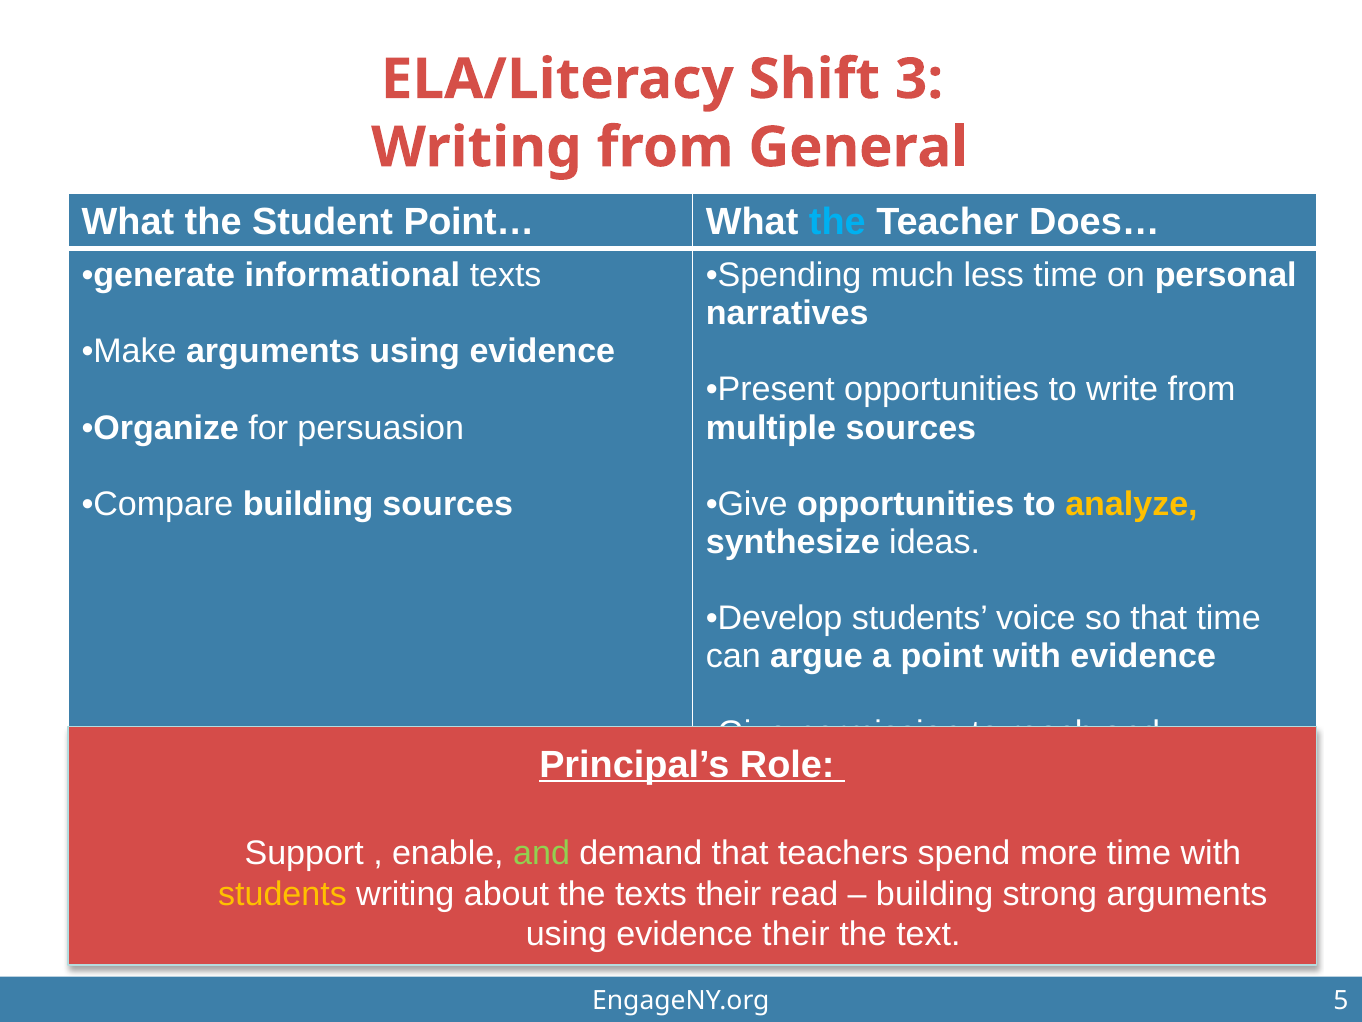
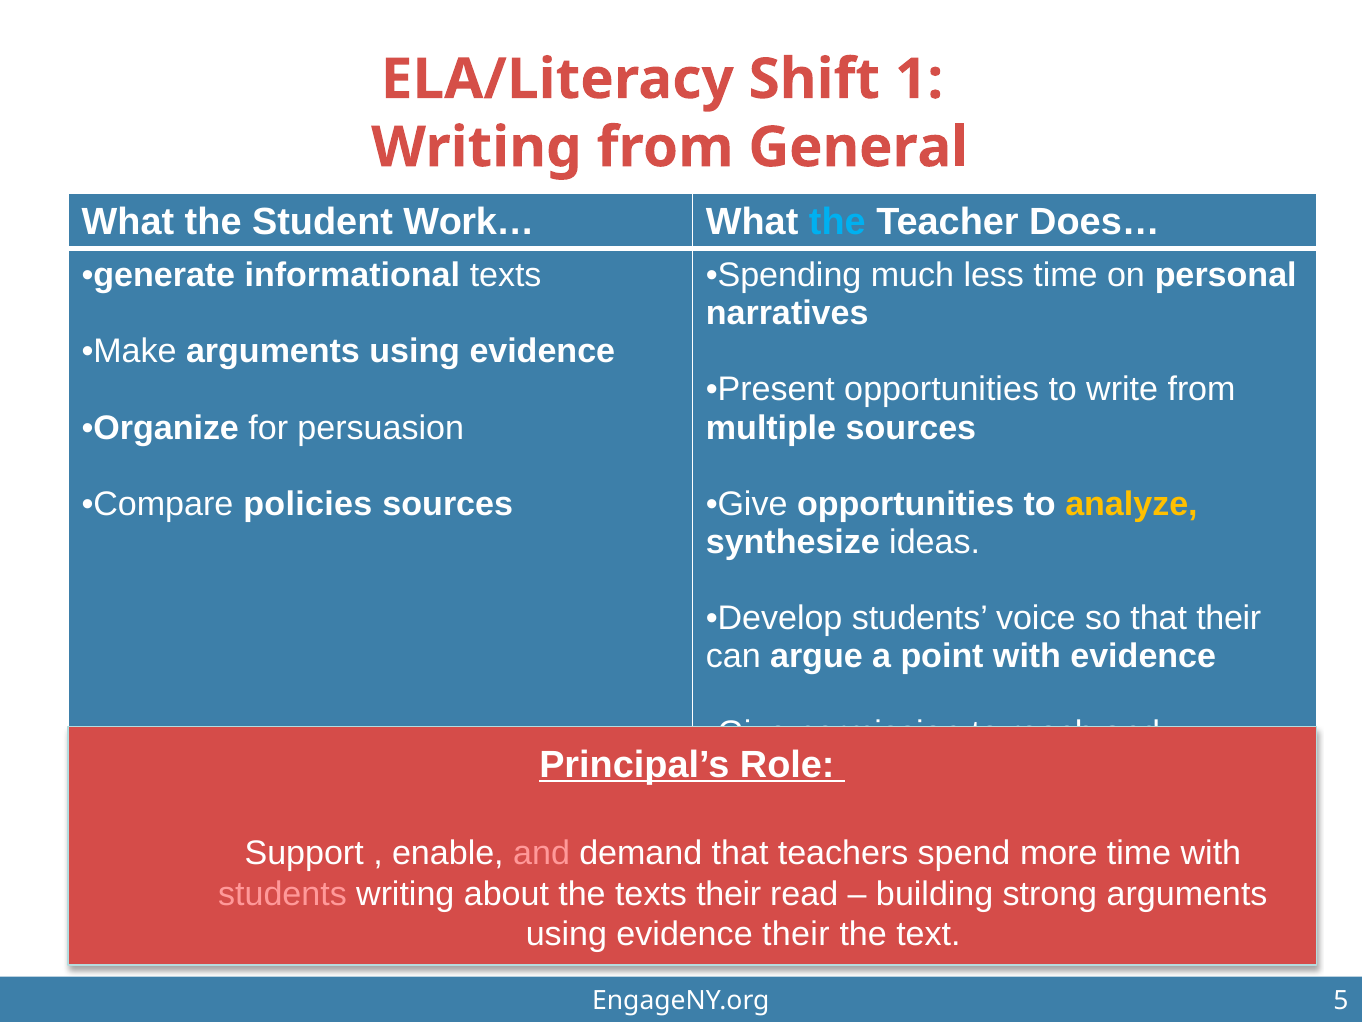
3: 3 -> 1 (919, 79)
Point…: Point… -> Work… (469, 221)
Compare building: building -> policies (308, 504)
that time: time -> their (1229, 618)
and colour: light green -> pink (542, 853)
students colour: yellow -> pink (282, 893)
